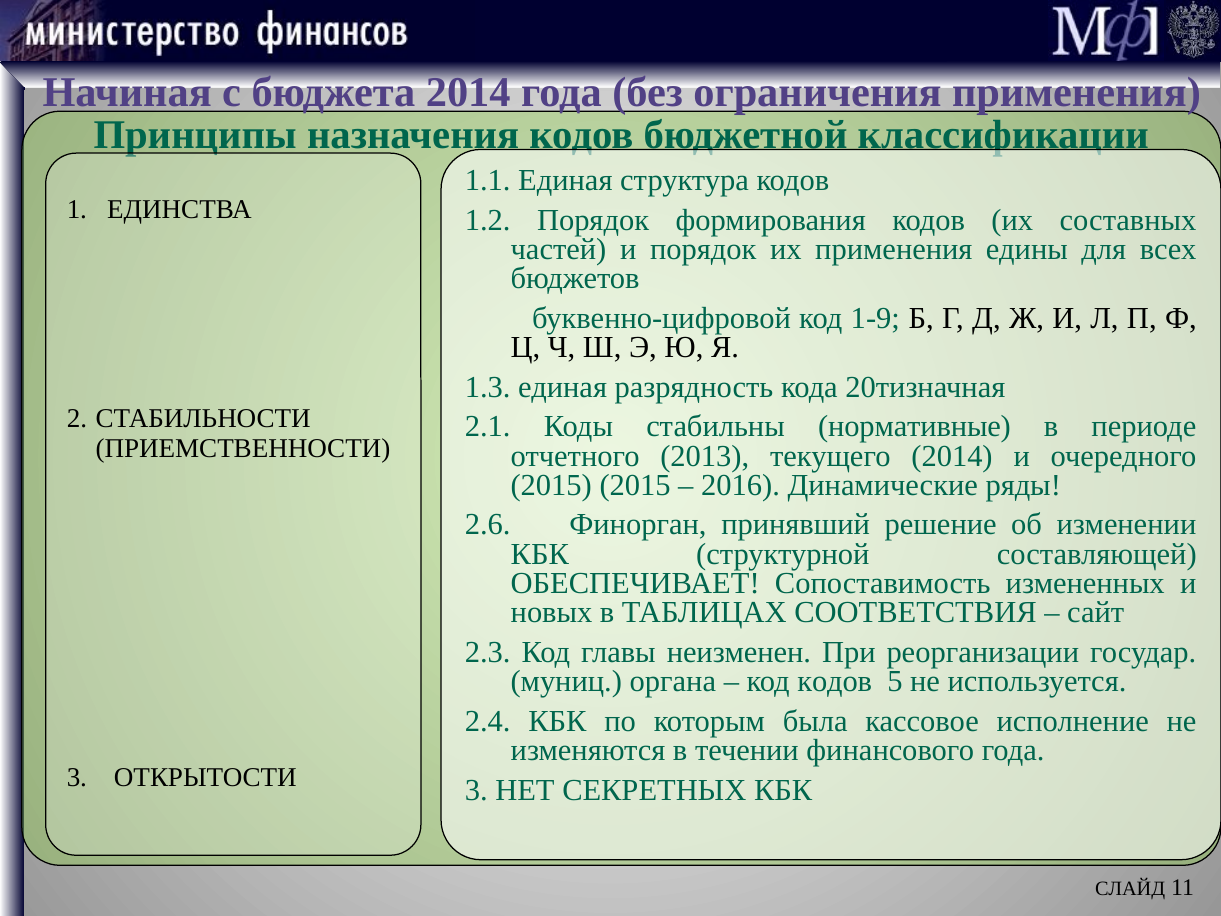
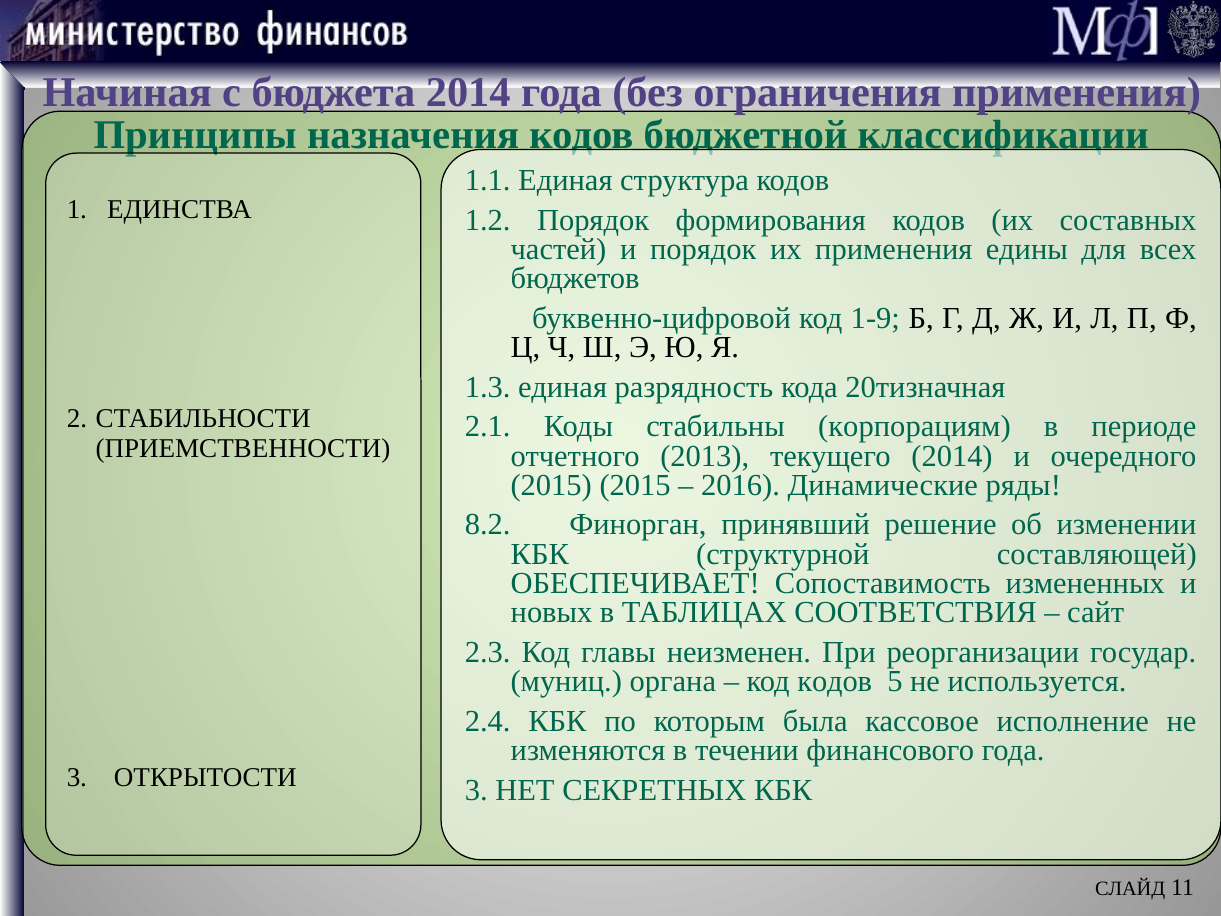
нормативные: нормативные -> корпорациям (914, 427)
2.6: 2.6 -> 8.2 (488, 525)
